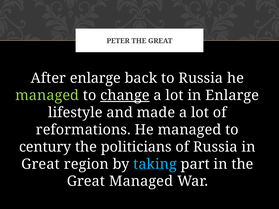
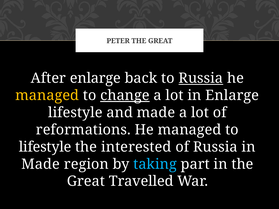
Russia underline: none -> present (201, 78)
managed colour: light green -> yellow (47, 95)
century: century -> lifestyle (45, 147)
politicians: politicians -> interested (136, 147)
Great: Great -> Made (40, 164)
Great Managed: Managed -> Travelled (141, 181)
